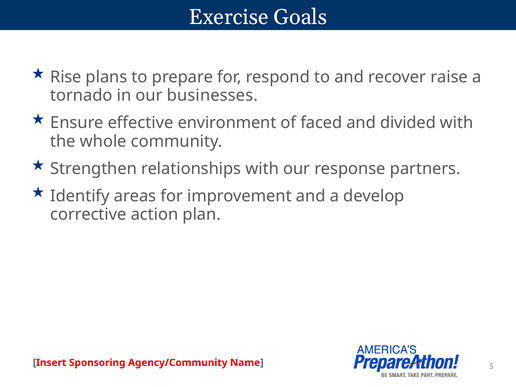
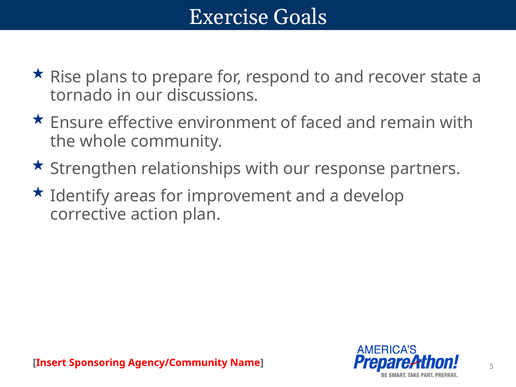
raise: raise -> state (449, 77)
businesses: businesses -> discussions (213, 96)
divided: divided -> remain (408, 123)
